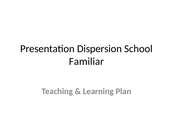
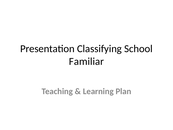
Dispersion: Dispersion -> Classifying (99, 49)
